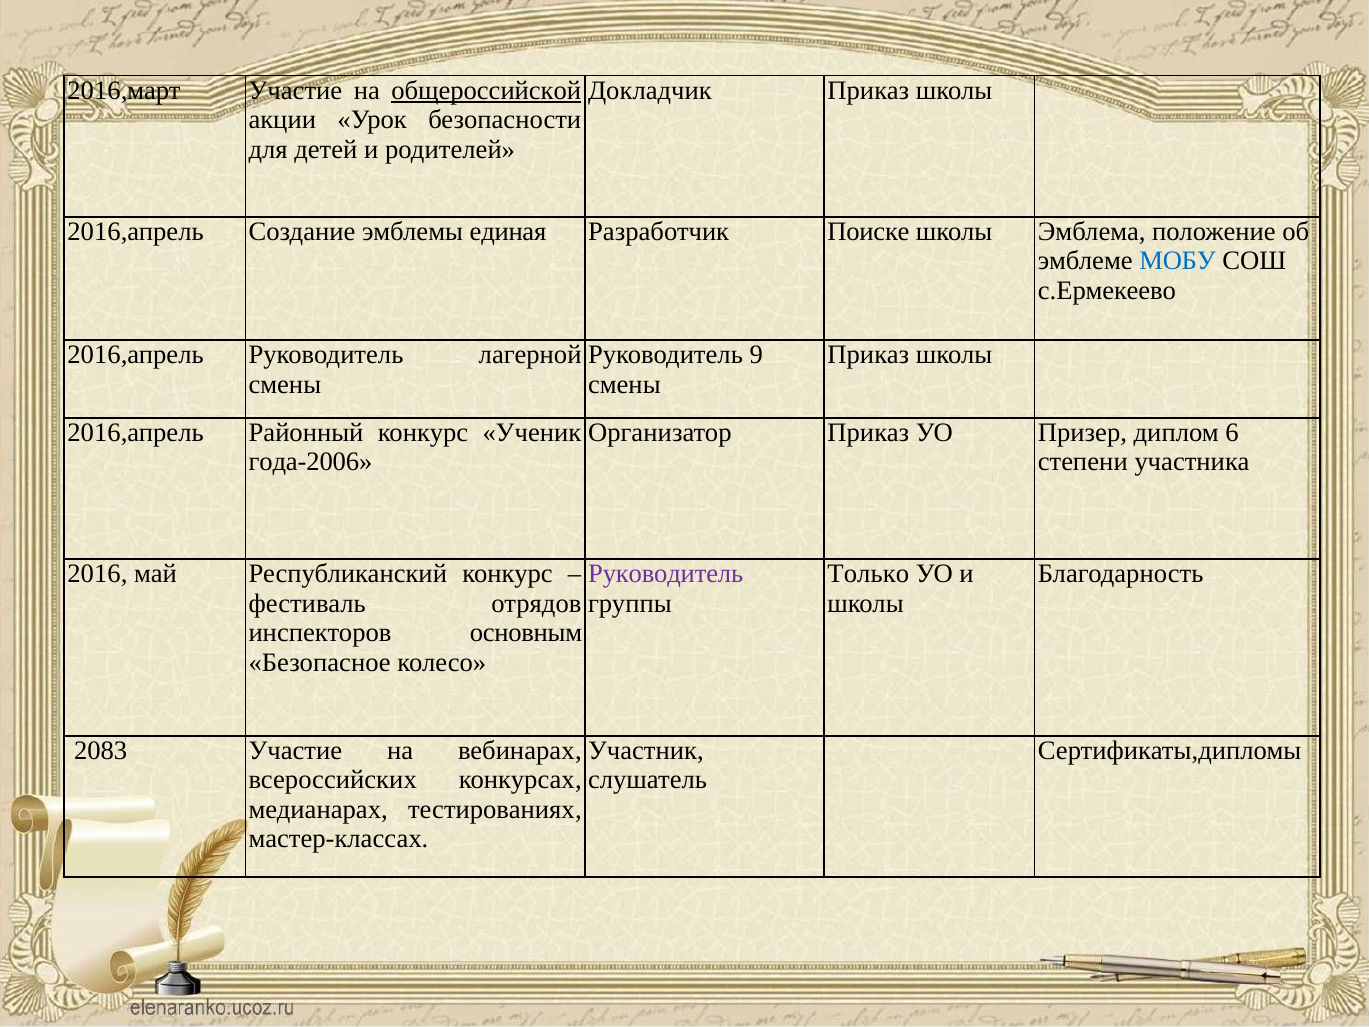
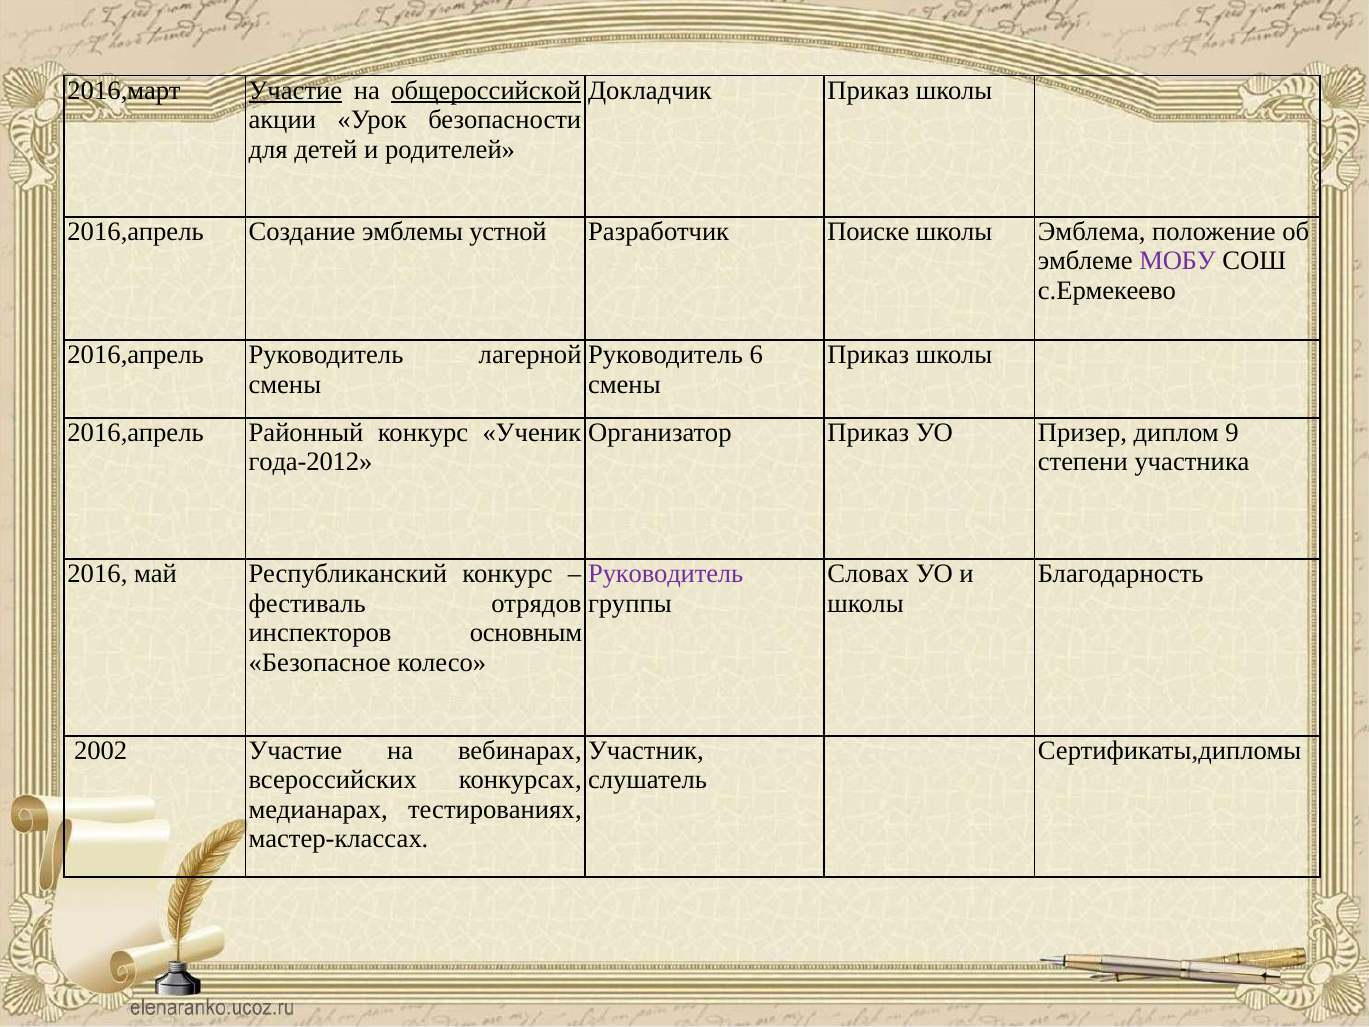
Участие underline: none -> present (295, 90)
единая: единая -> устной (508, 232)
МОБУ colour: blue -> purple (1177, 261)
9: 9 -> 6 (756, 355)
6: 6 -> 9 (1232, 433)
года-2006: года-2006 -> года-2012 (311, 462)
Только: Только -> Словах (868, 574)
2083: 2083 -> 2002 (101, 750)
